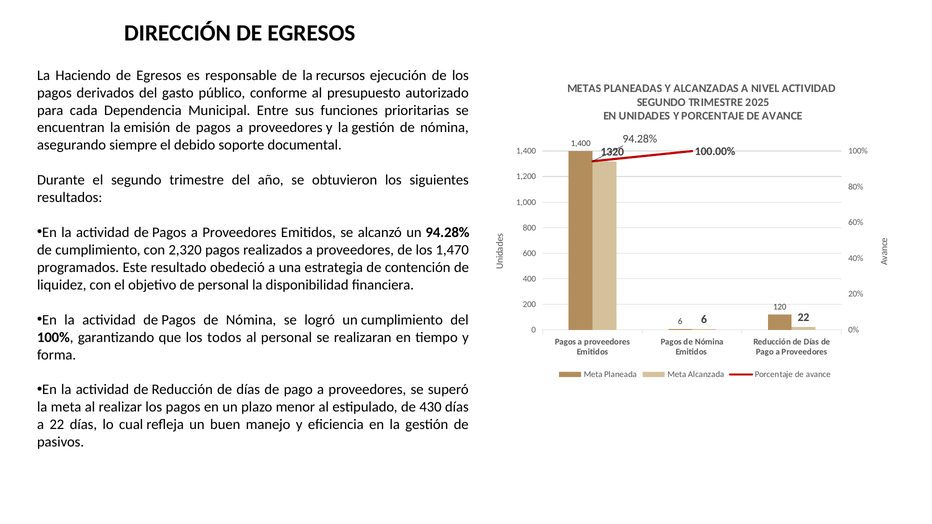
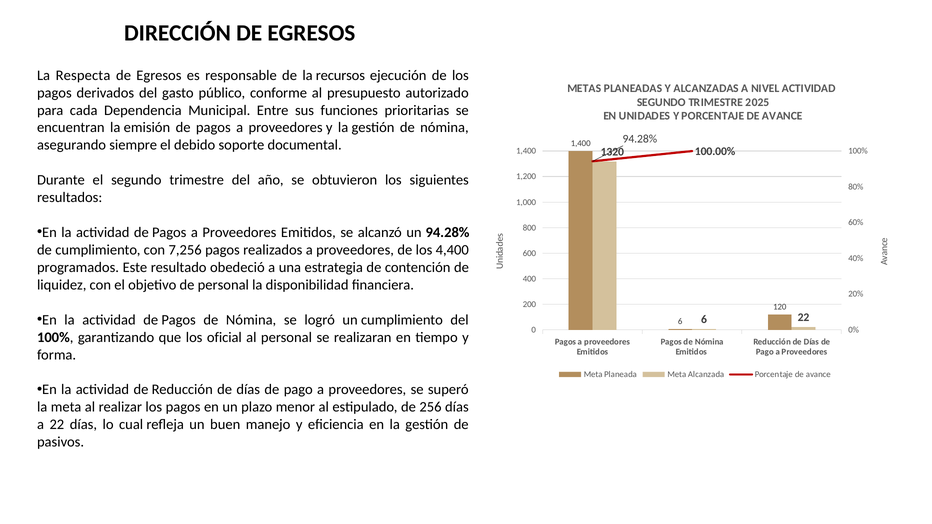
Haciendo: Haciendo -> Respecta (83, 75)
2,320: 2,320 -> 7,256 (185, 250)
1,470: 1,470 -> 4,400 (452, 250)
todos: todos -> oficial (224, 337)
430: 430 -> 256 (430, 407)
